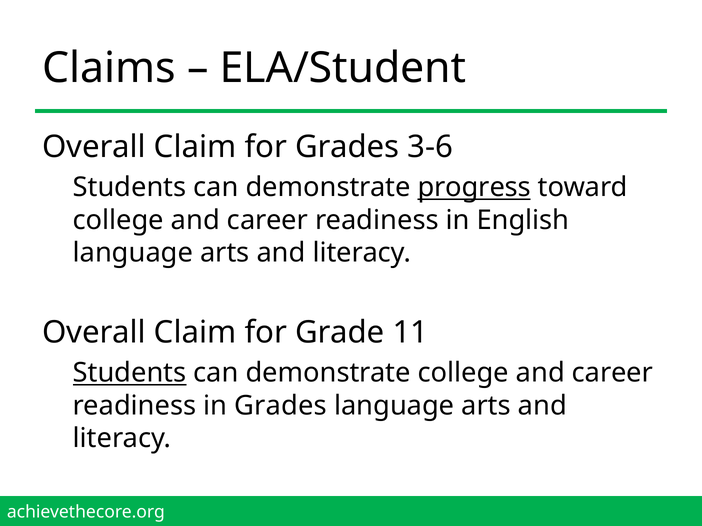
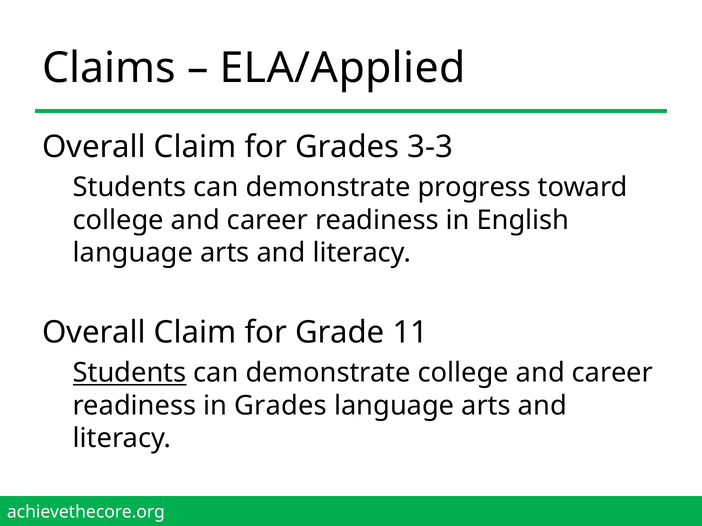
ELA/Student: ELA/Student -> ELA/Applied (343, 68)
3-6: 3-6 -> 3-3 (430, 147)
progress underline: present -> none (474, 188)
